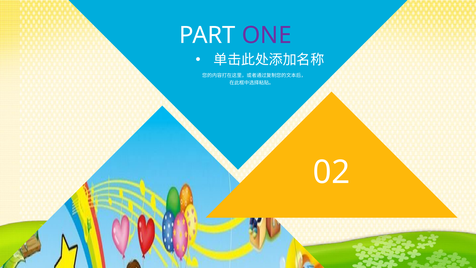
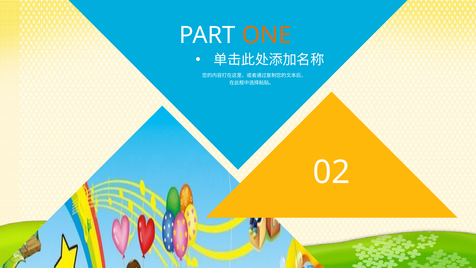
ONE colour: purple -> orange (267, 35)
